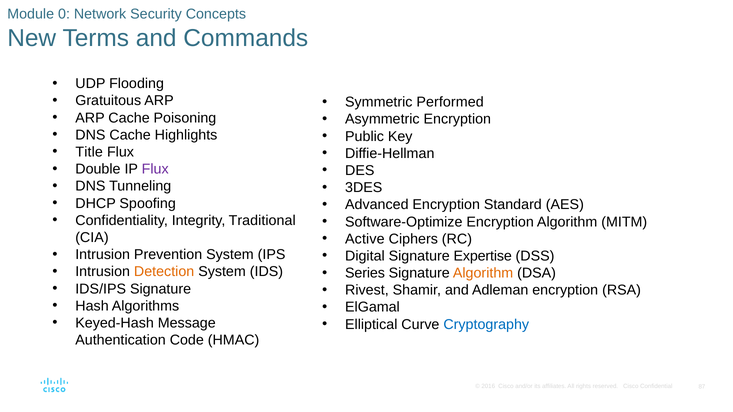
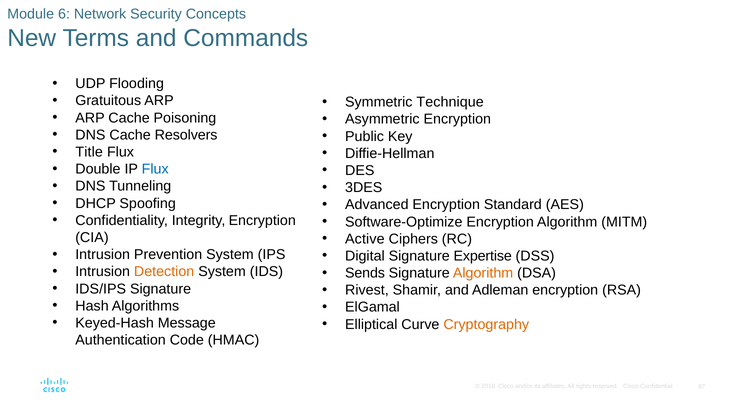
0: 0 -> 6 (64, 14)
Performed: Performed -> Technique (450, 102)
Highlights: Highlights -> Resolvers (186, 135)
Flux colour: purple -> blue (155, 169)
Integrity Traditional: Traditional -> Encryption (262, 221)
Series: Series -> Sends (365, 273)
Cryptography colour: blue -> orange (486, 325)
